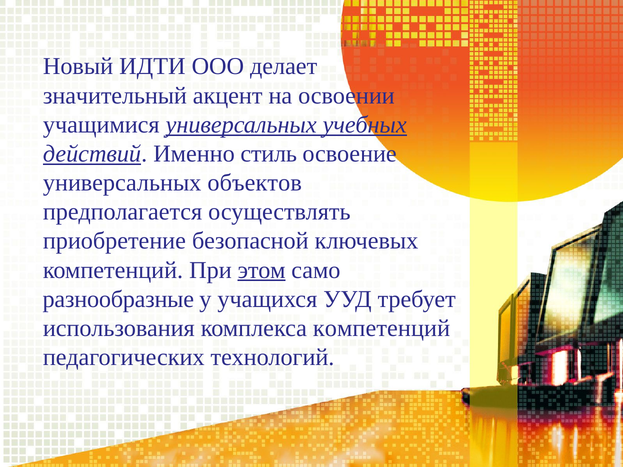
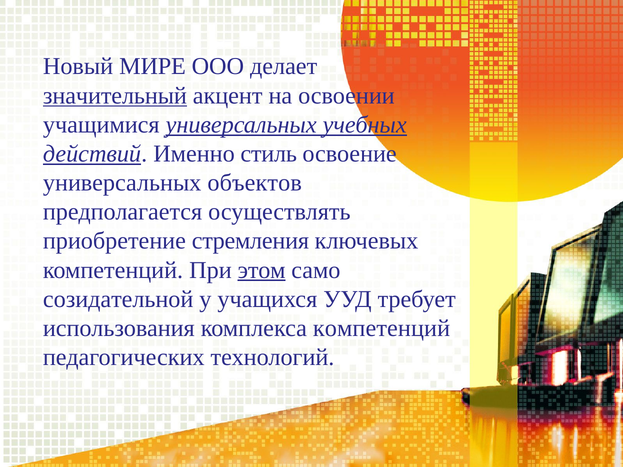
ИДТИ: ИДТИ -> МИРЕ (152, 67)
значительный underline: none -> present (115, 96)
безопасной: безопасной -> стремления (250, 241)
разнообразные: разнообразные -> созидательной (118, 299)
